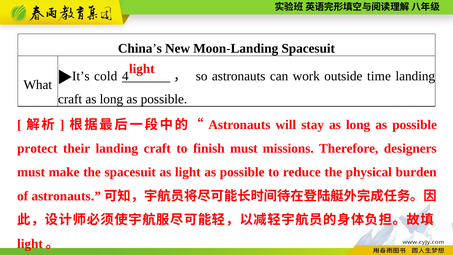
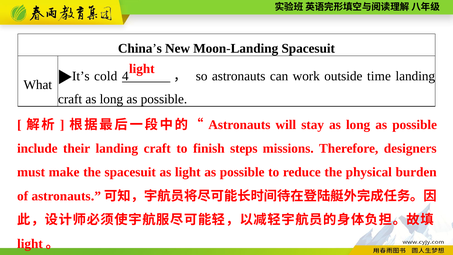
protect: protect -> include (37, 148)
finish must: must -> steps (244, 148)
